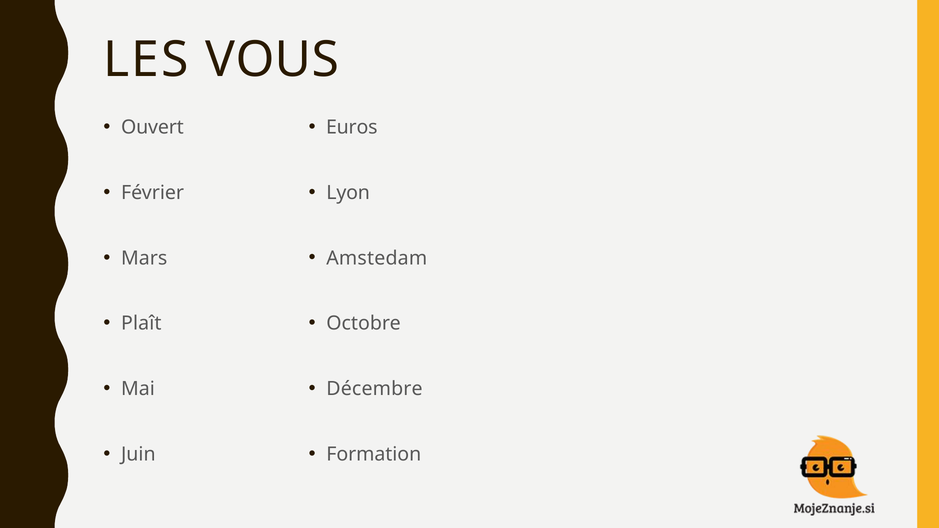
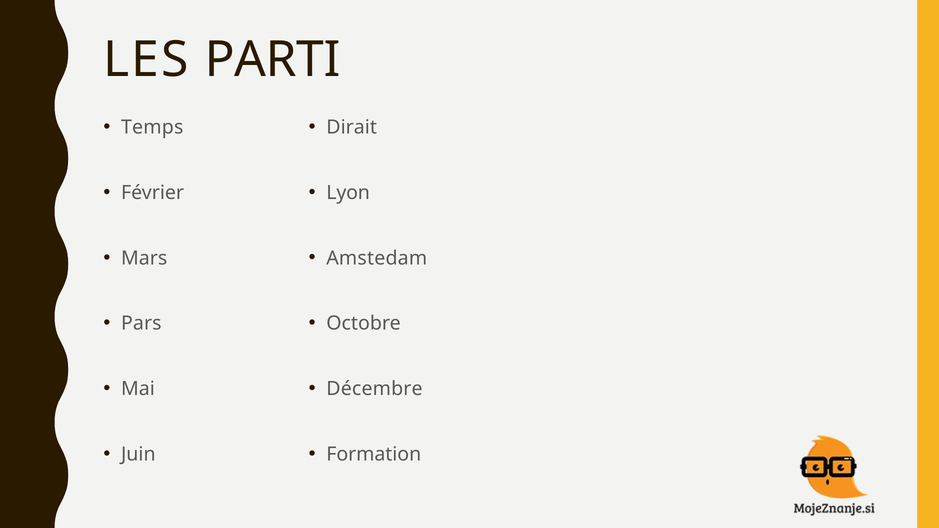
VOUS: VOUS -> PARTI (273, 60)
Ouvert: Ouvert -> Temps (152, 127)
Euros: Euros -> Dirait (352, 127)
Plaît: Plaît -> Pars (141, 324)
